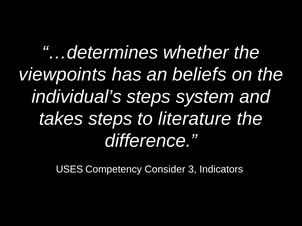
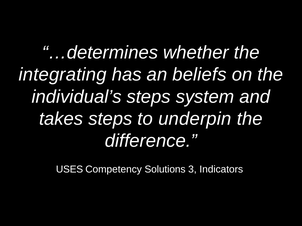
viewpoints: viewpoints -> integrating (63, 75)
literature: literature -> underpin (195, 119)
Consider: Consider -> Solutions (165, 170)
